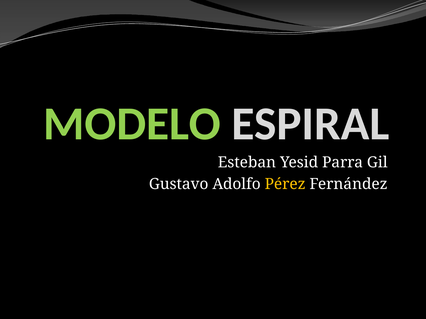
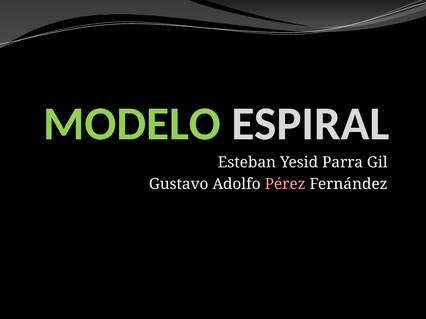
Pérez colour: yellow -> pink (285, 184)
